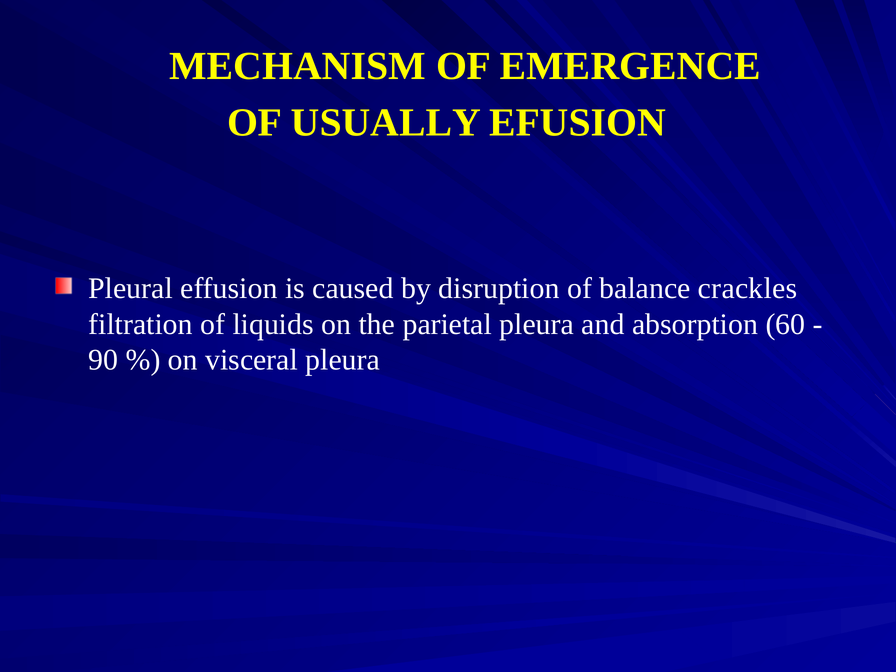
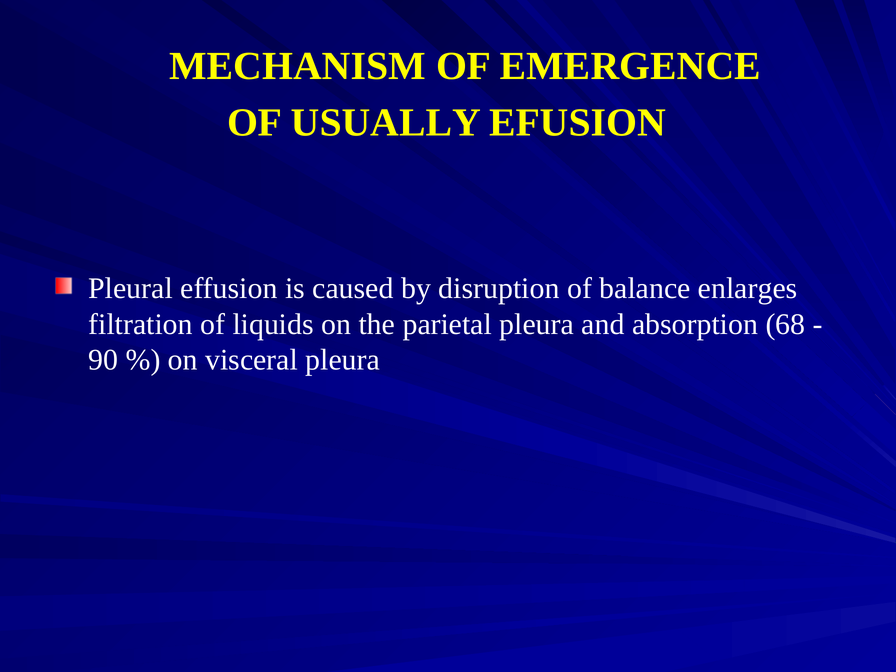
crackles: crackles -> enlarges (748, 288)
60: 60 -> 68 (785, 324)
